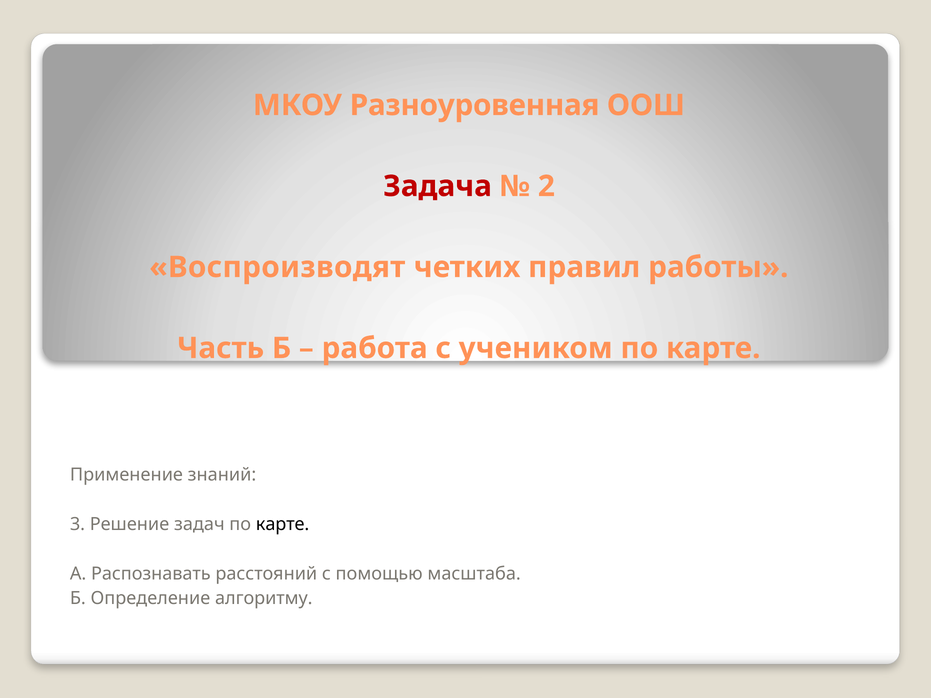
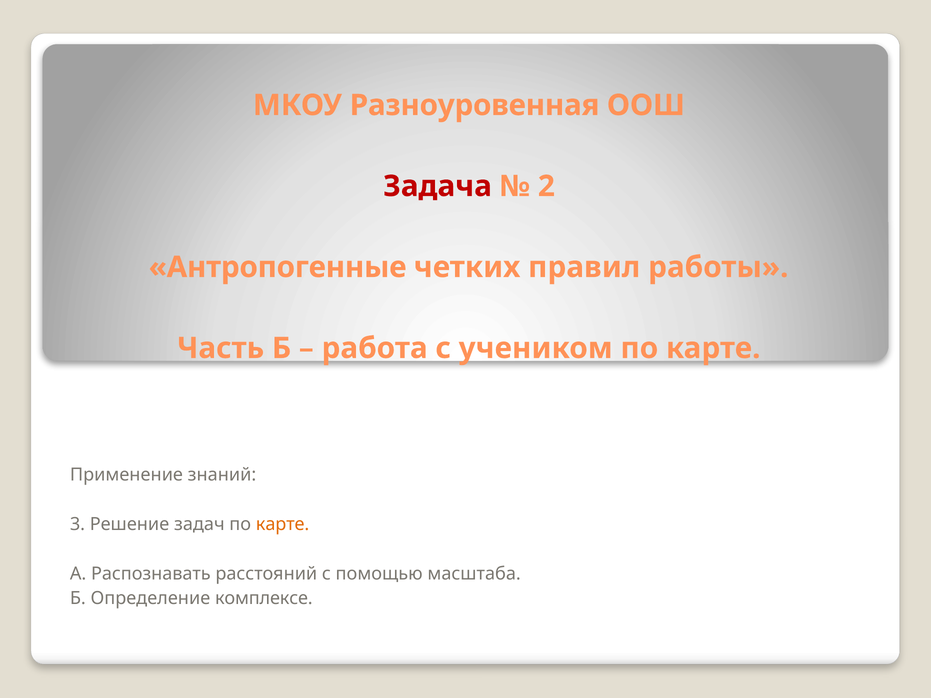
Воспроизводят: Воспроизводят -> Антропогенные (278, 267)
карте colour: black -> orange (283, 525)
алгоритму: алгоритму -> комплексе (264, 599)
